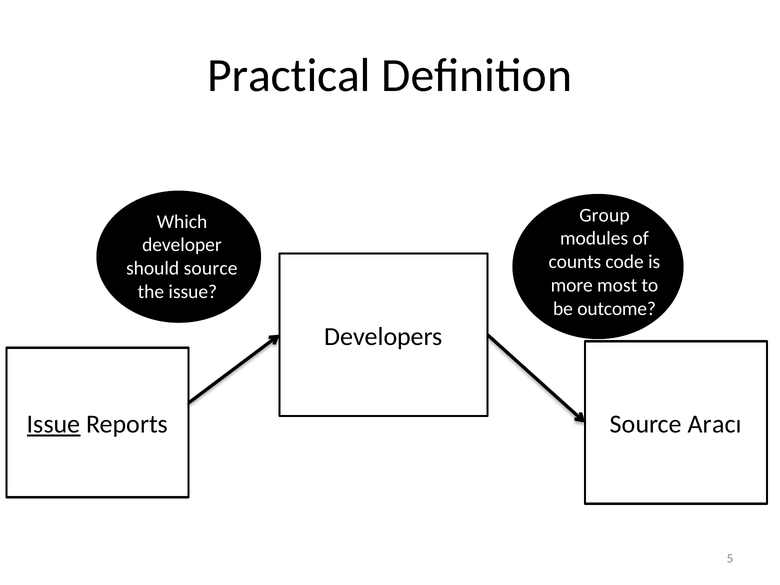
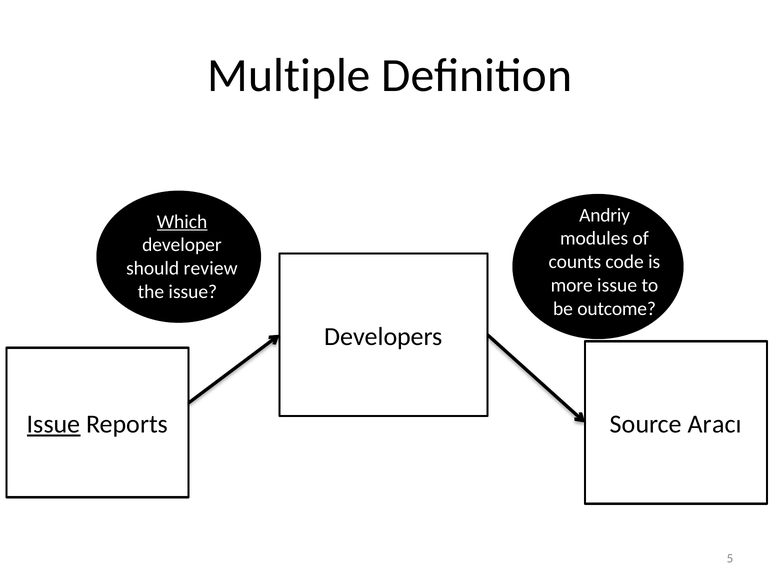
Practical: Practical -> Multiple (289, 76)
Group: Group -> Andriy (605, 215)
Which underline: none -> present (182, 222)
should source: source -> review (211, 268)
more most: most -> issue (617, 285)
